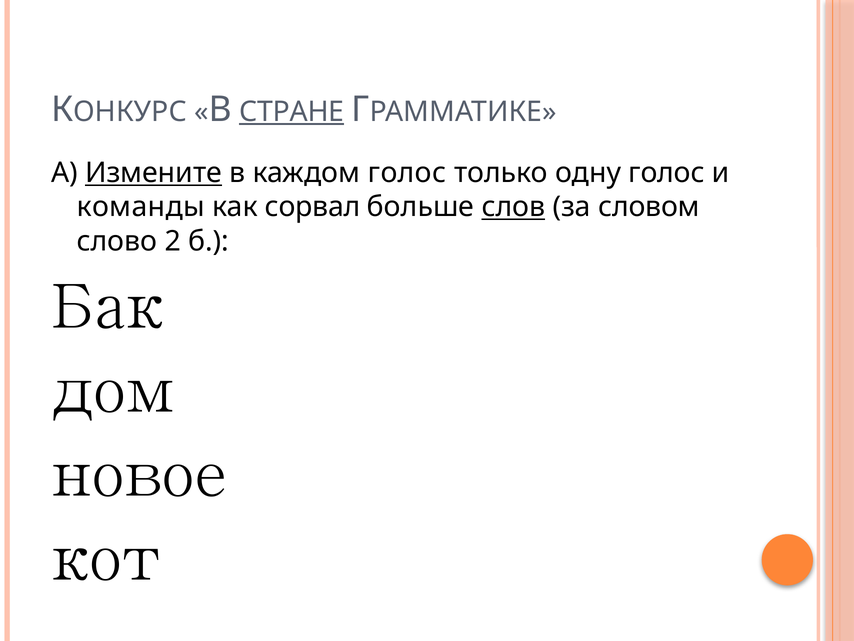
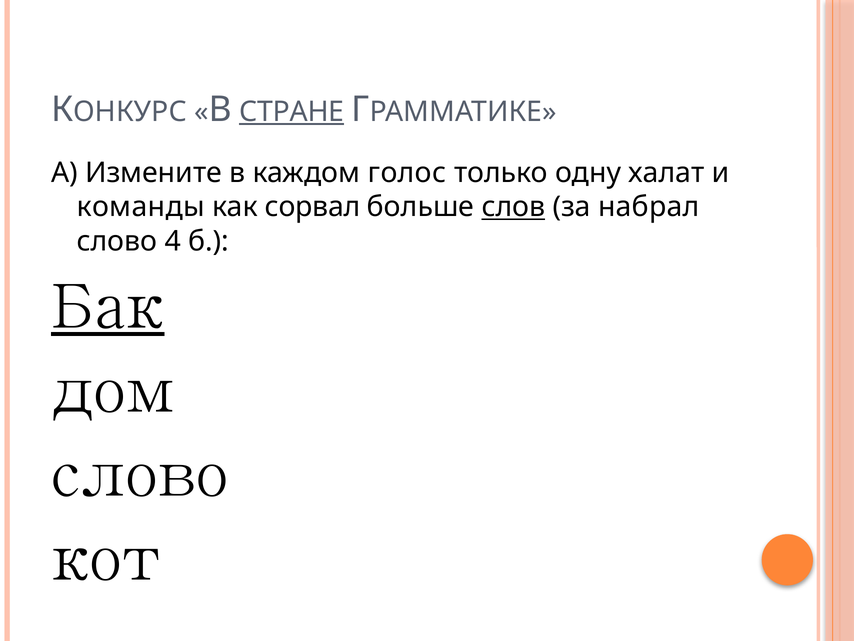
Измените underline: present -> none (154, 173)
одну голос: голос -> халат (666, 173)
словом: словом -> набрал (649, 207)
2: 2 -> 4 (173, 241)
Бак underline: none -> present (108, 306)
новое: новое -> слово (140, 474)
